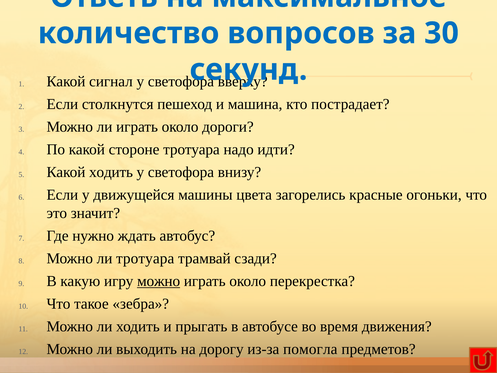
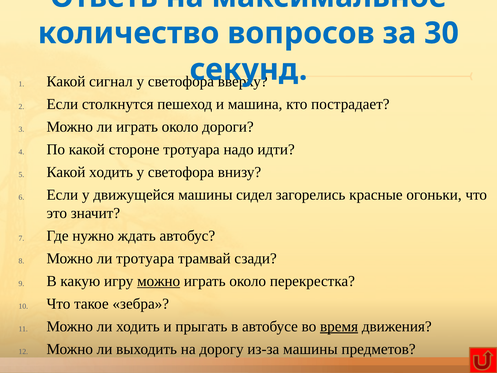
цвета: цвета -> сидел (254, 195)
время underline: none -> present (339, 326)
из-за помогла: помогла -> машины (310, 349)
